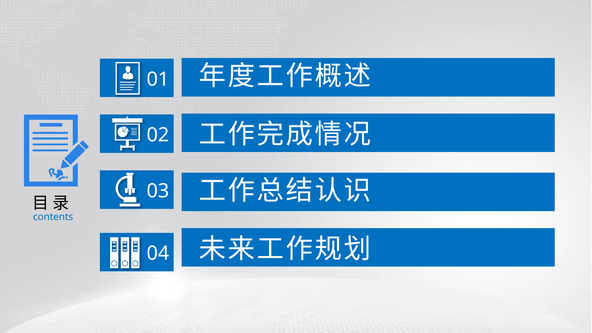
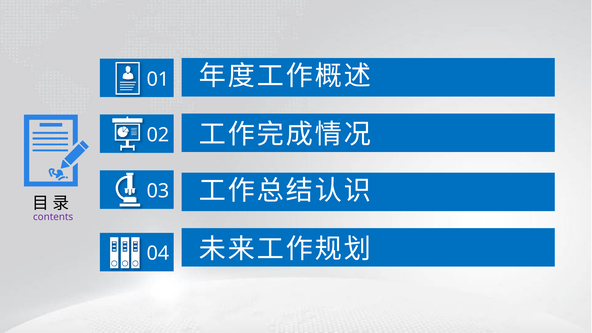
contents colour: blue -> purple (53, 217)
